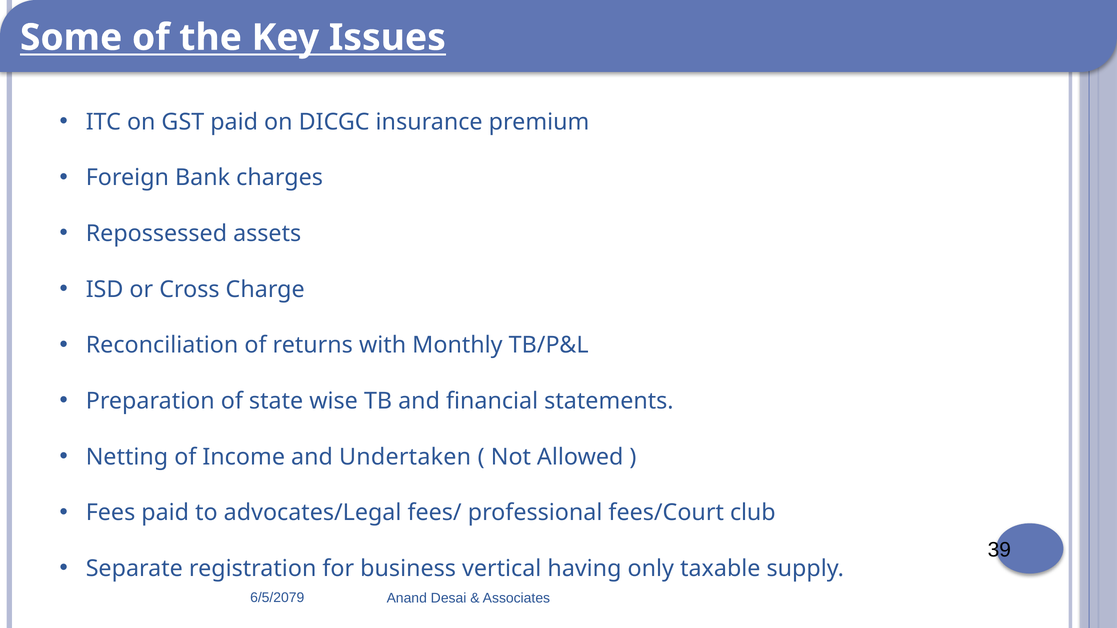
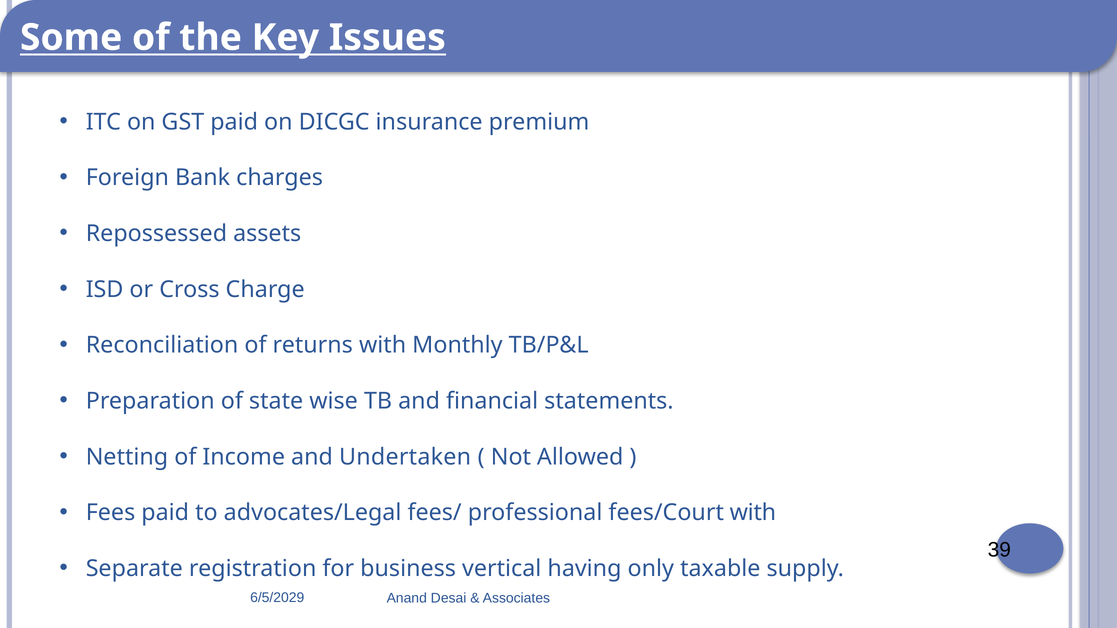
fees/Court club: club -> with (753, 513)
6/5/2079: 6/5/2079 -> 6/5/2029 (277, 598)
